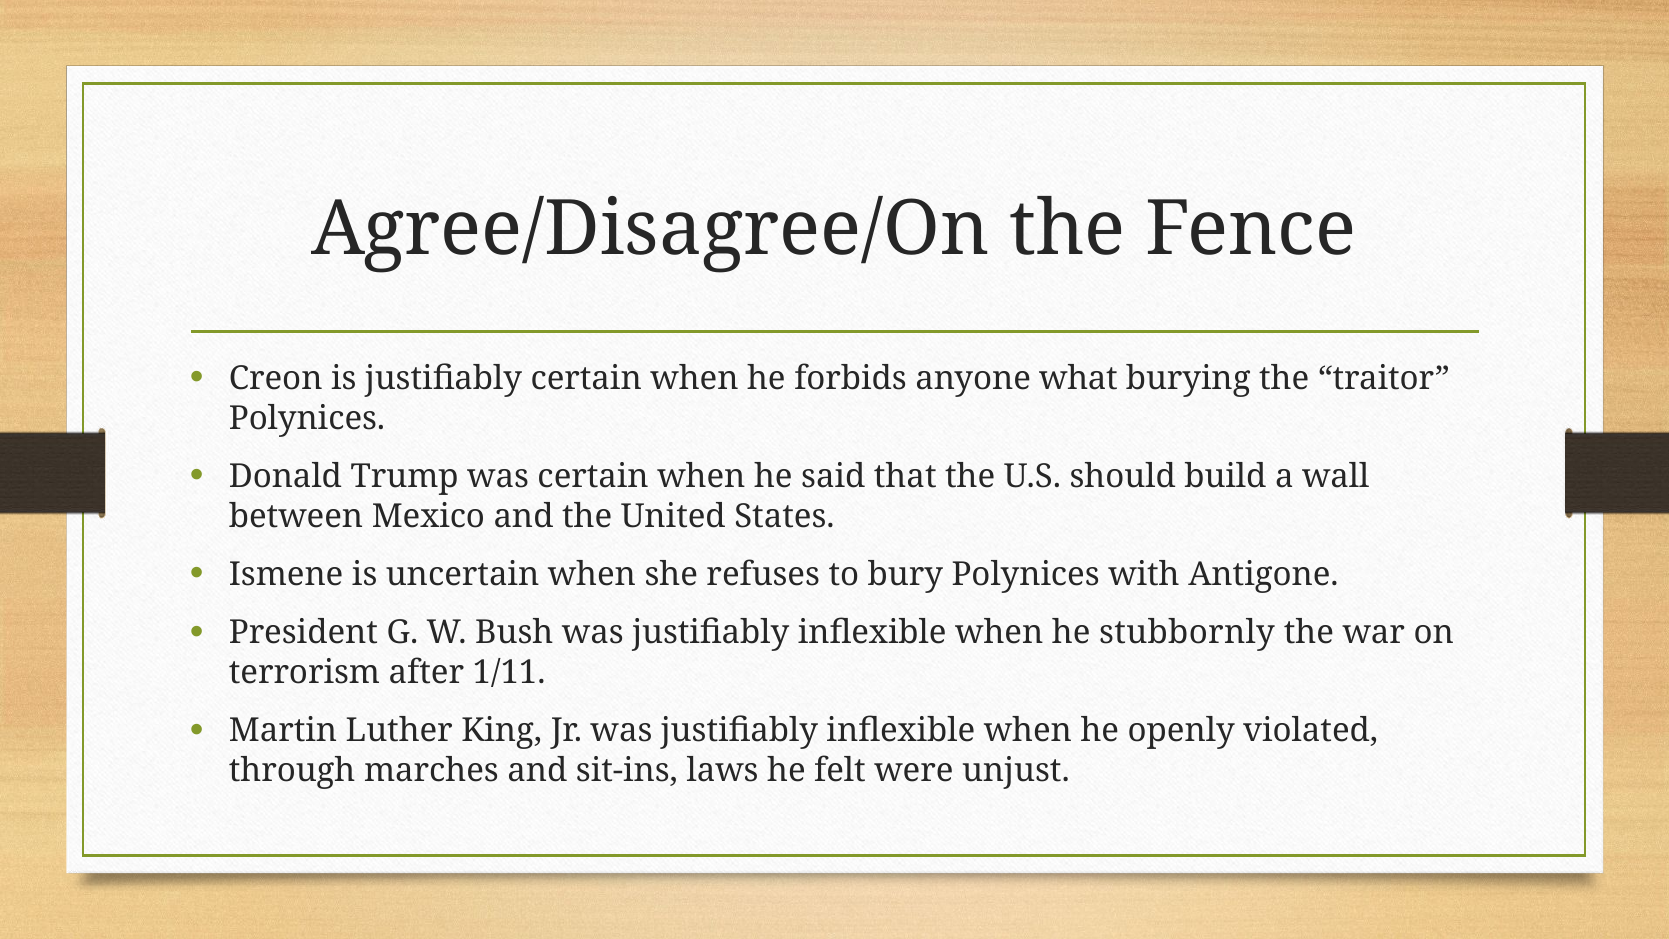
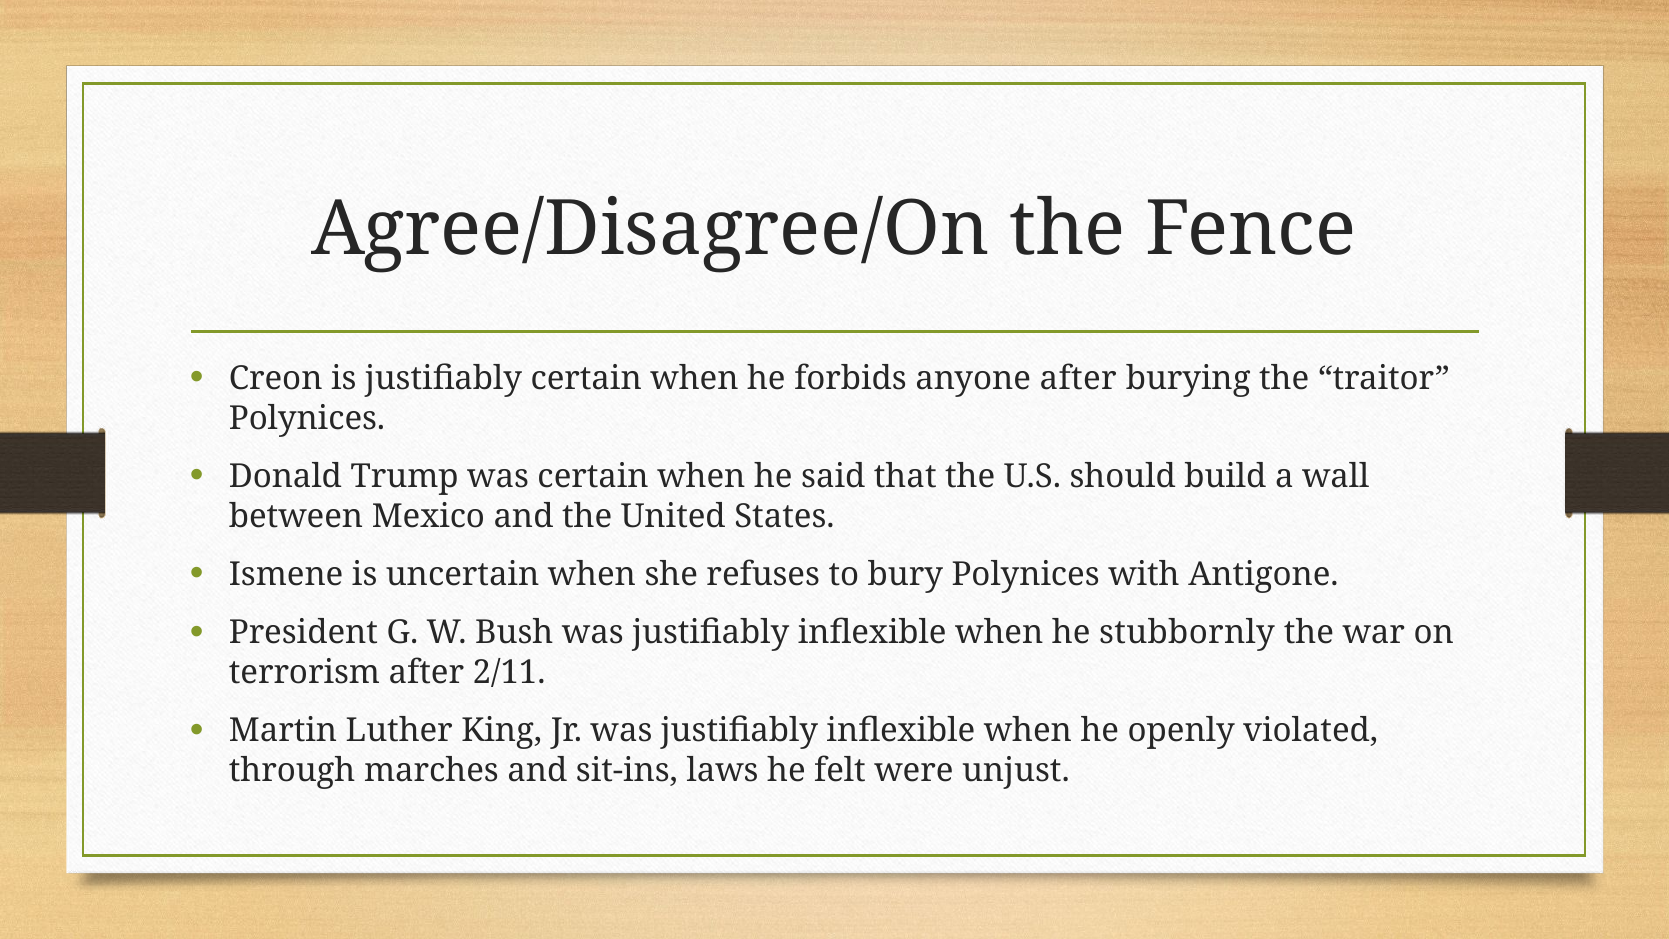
anyone what: what -> after (1078, 378)
1/11: 1/11 -> 2/11 (509, 672)
